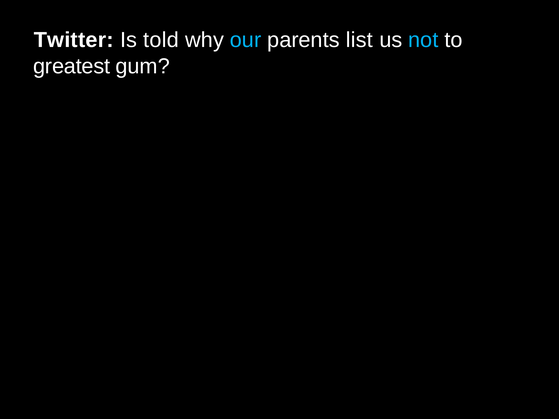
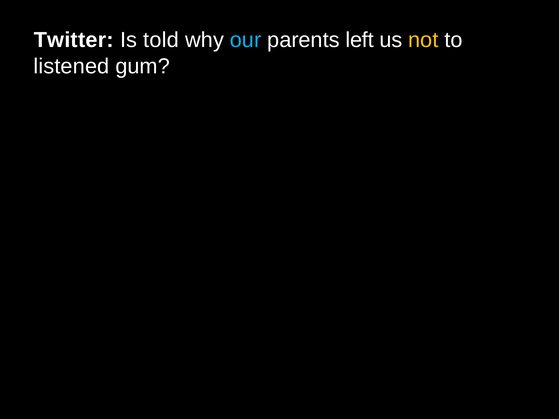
list: list -> left (360, 40)
not colour: light blue -> yellow (423, 40)
greatest: greatest -> listened (71, 66)
